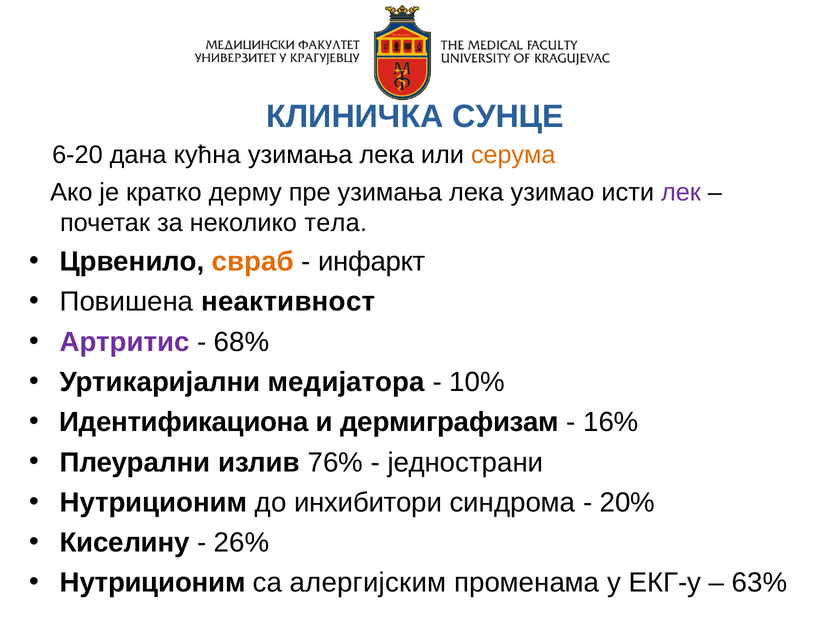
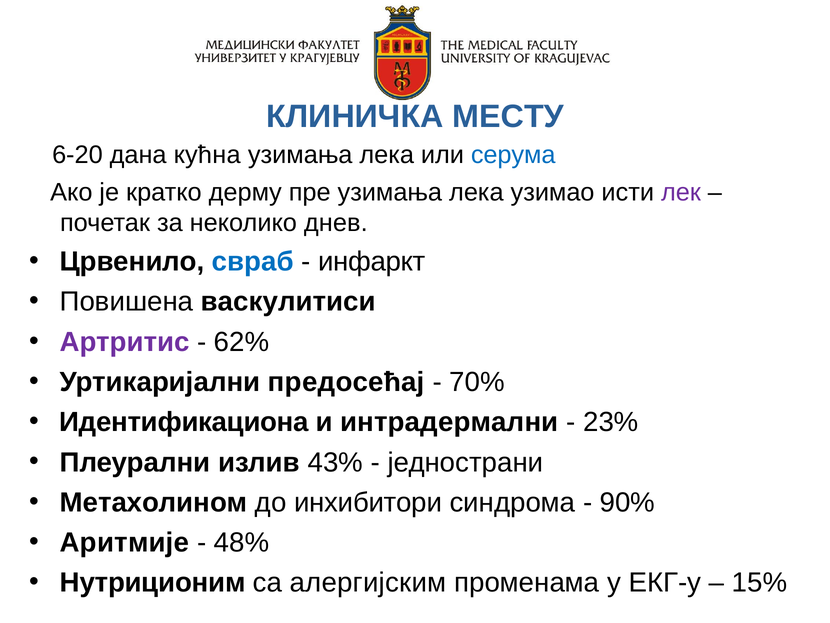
СУНЦЕ: СУНЦЕ -> МЕСТУ (508, 116)
серума colour: orange -> blue (513, 155)
тела: тела -> днев (336, 222)
свраб colour: orange -> blue (253, 261)
неактивност: неактивност -> васкулитиси (288, 301)
68%: 68% -> 62% (242, 342)
медијатора: медијатора -> предосећај (346, 382)
10%: 10% -> 70% (477, 382)
дермиграфизам: дермиграфизам -> интрадермални (449, 422)
16%: 16% -> 23% (611, 422)
76%: 76% -> 43% (335, 462)
Нутриционим: Нутриционим -> Метахолином (154, 502)
20%: 20% -> 90% (627, 502)
Киселину: Киселину -> Аритмије (124, 542)
26%: 26% -> 48% (242, 542)
63%: 63% -> 15% (760, 582)
